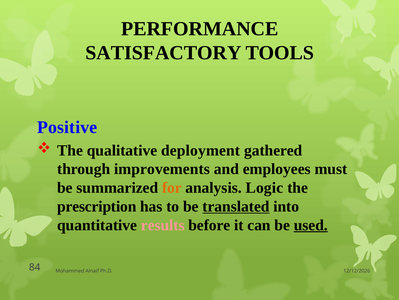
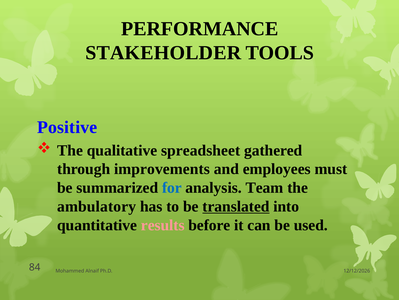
SATISFACTORY: SATISFACTORY -> STAKEHOLDER (163, 53)
deployment: deployment -> spreadsheet (201, 150)
for colour: orange -> blue (172, 187)
Logic: Logic -> Team (264, 187)
prescription: prescription -> ambulatory (97, 206)
used underline: present -> none (311, 225)
